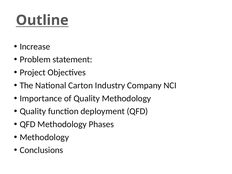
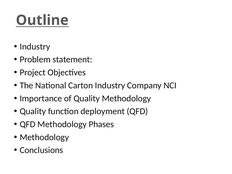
Increase: Increase -> Industry (35, 47)
